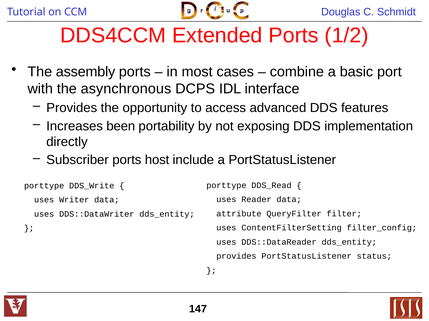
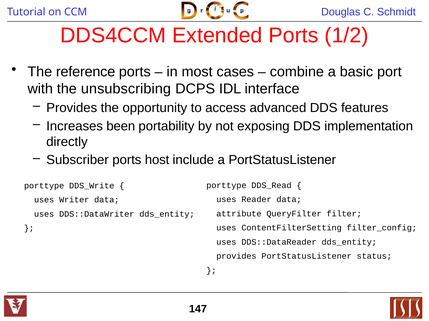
assembly: assembly -> reference (86, 72)
asynchronous: asynchronous -> unsubscribing (126, 89)
